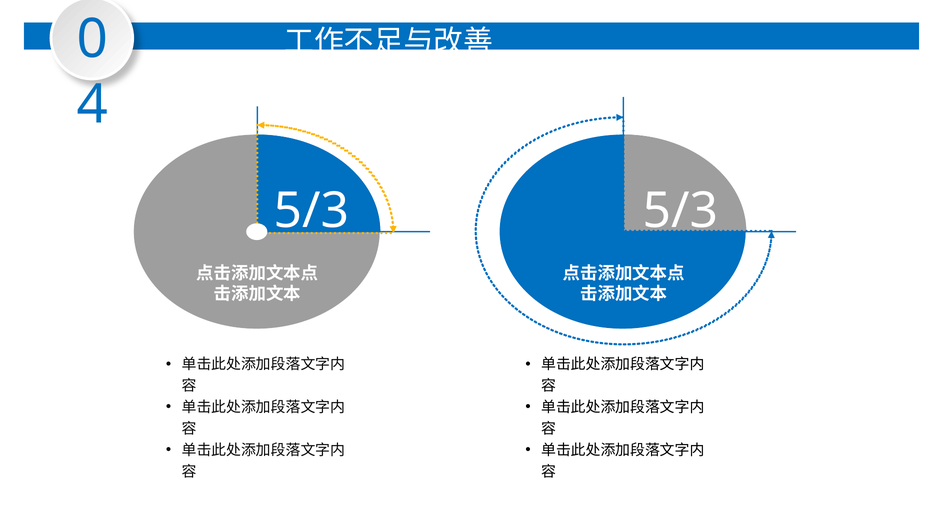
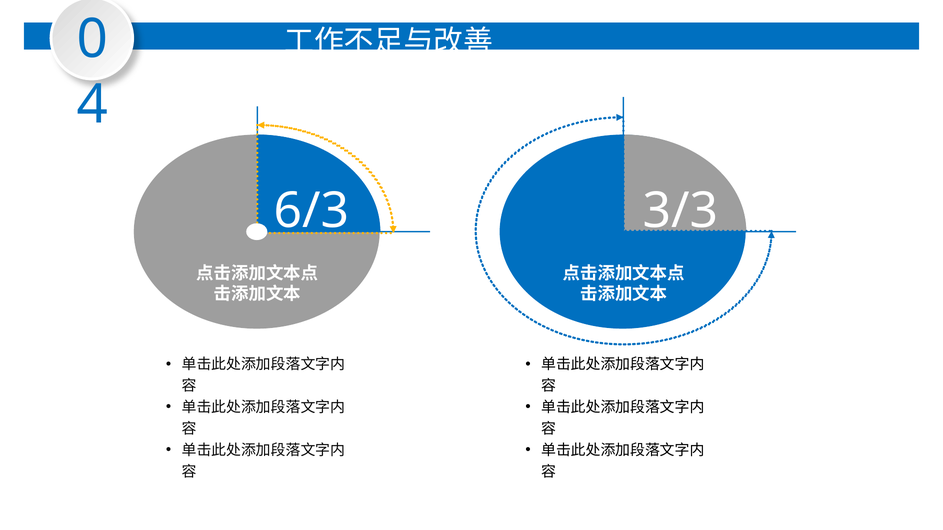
5/3: 5/3 -> 6/3 (311, 211)
5/3: 5/3 -> 3/3 (681, 211)
